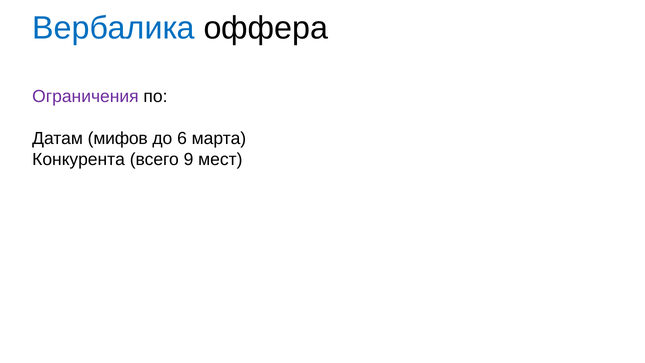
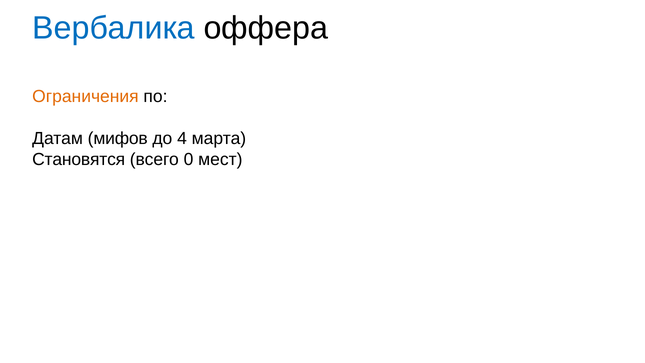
Ограничения colour: purple -> orange (85, 97)
6: 6 -> 4 (182, 138)
Конкурента: Конкурента -> Становятся (79, 159)
9: 9 -> 0 (188, 159)
